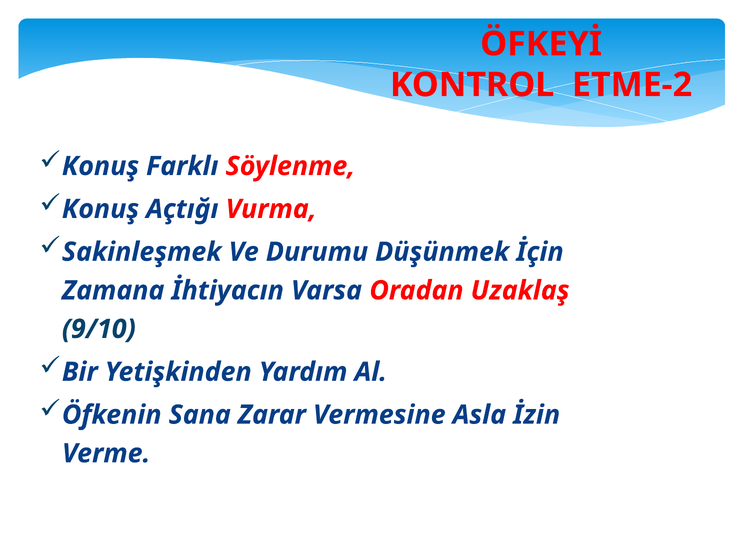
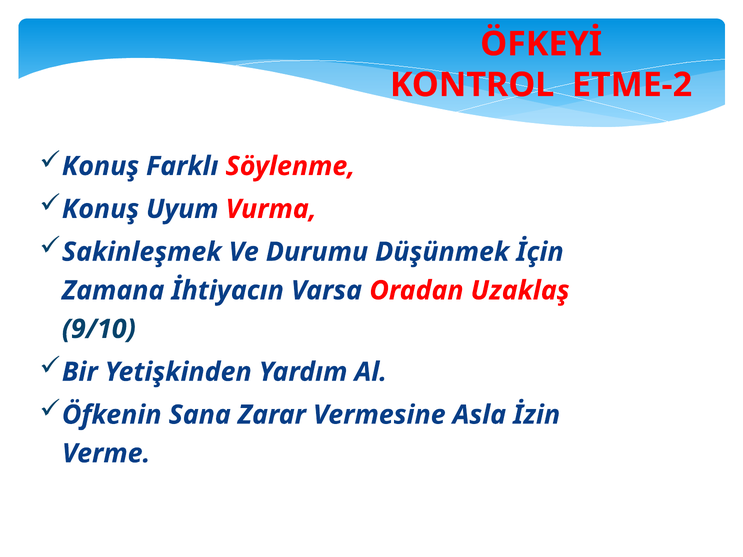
Açtığı: Açtığı -> Uyum (182, 209)
